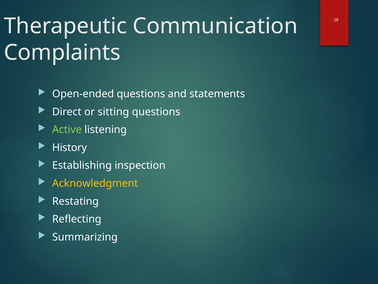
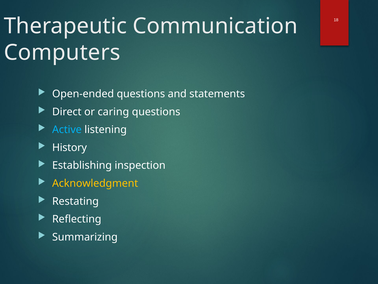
Complaints: Complaints -> Computers (62, 53)
sitting: sitting -> caring (113, 112)
Active colour: light green -> light blue (67, 130)
